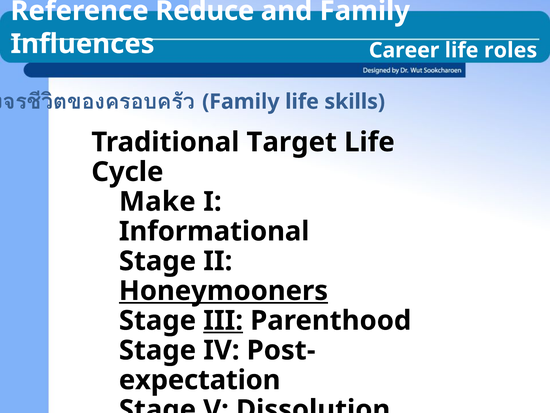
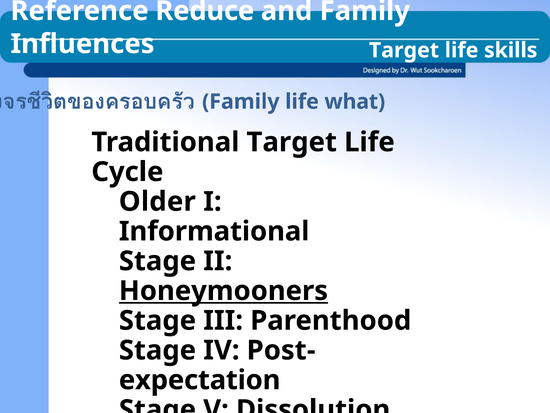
Influences Career: Career -> Target (404, 50)
roles: roles -> skills (511, 50)
skills: skills -> what (355, 102)
Make: Make -> Older (157, 201)
III underline: present -> none (223, 320)
